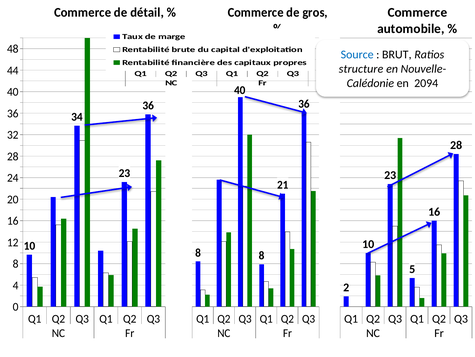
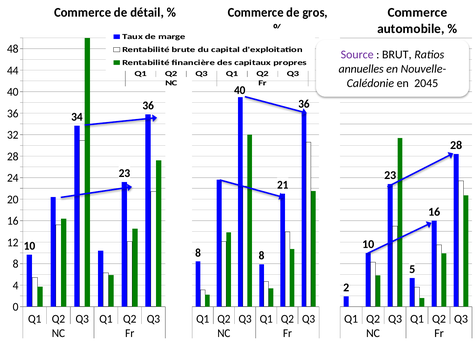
Source colour: blue -> purple (357, 55)
structure: structure -> annuelles (361, 69)
2094: 2094 -> 2045 (426, 83)
